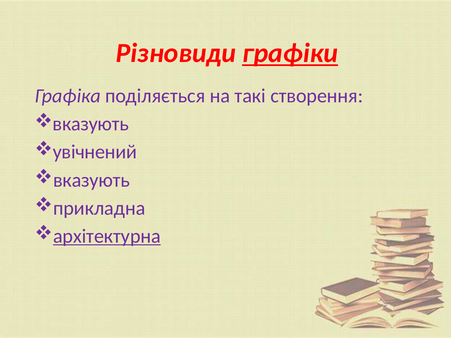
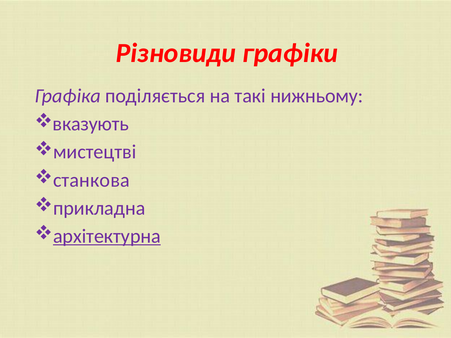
графіки underline: present -> none (290, 53)
створення: створення -> нижньому (317, 96)
увічнений: увічнений -> мистецтві (95, 152)
вказують: вказують -> станкова (91, 180)
